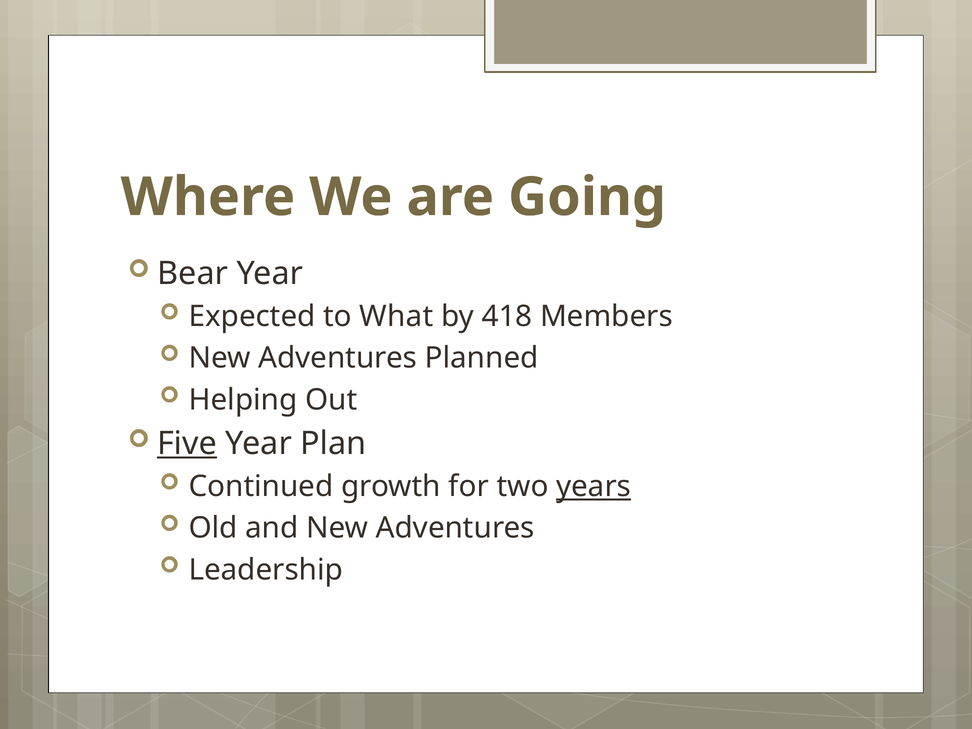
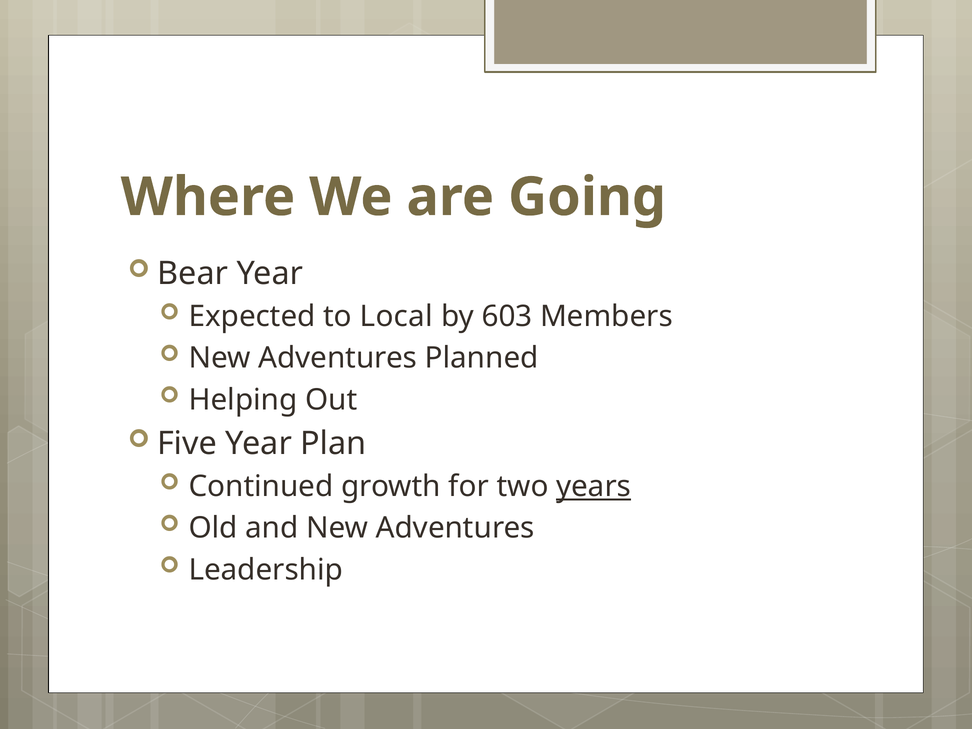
What: What -> Local (396, 317)
418: 418 -> 603 (507, 317)
Five underline: present -> none (187, 444)
